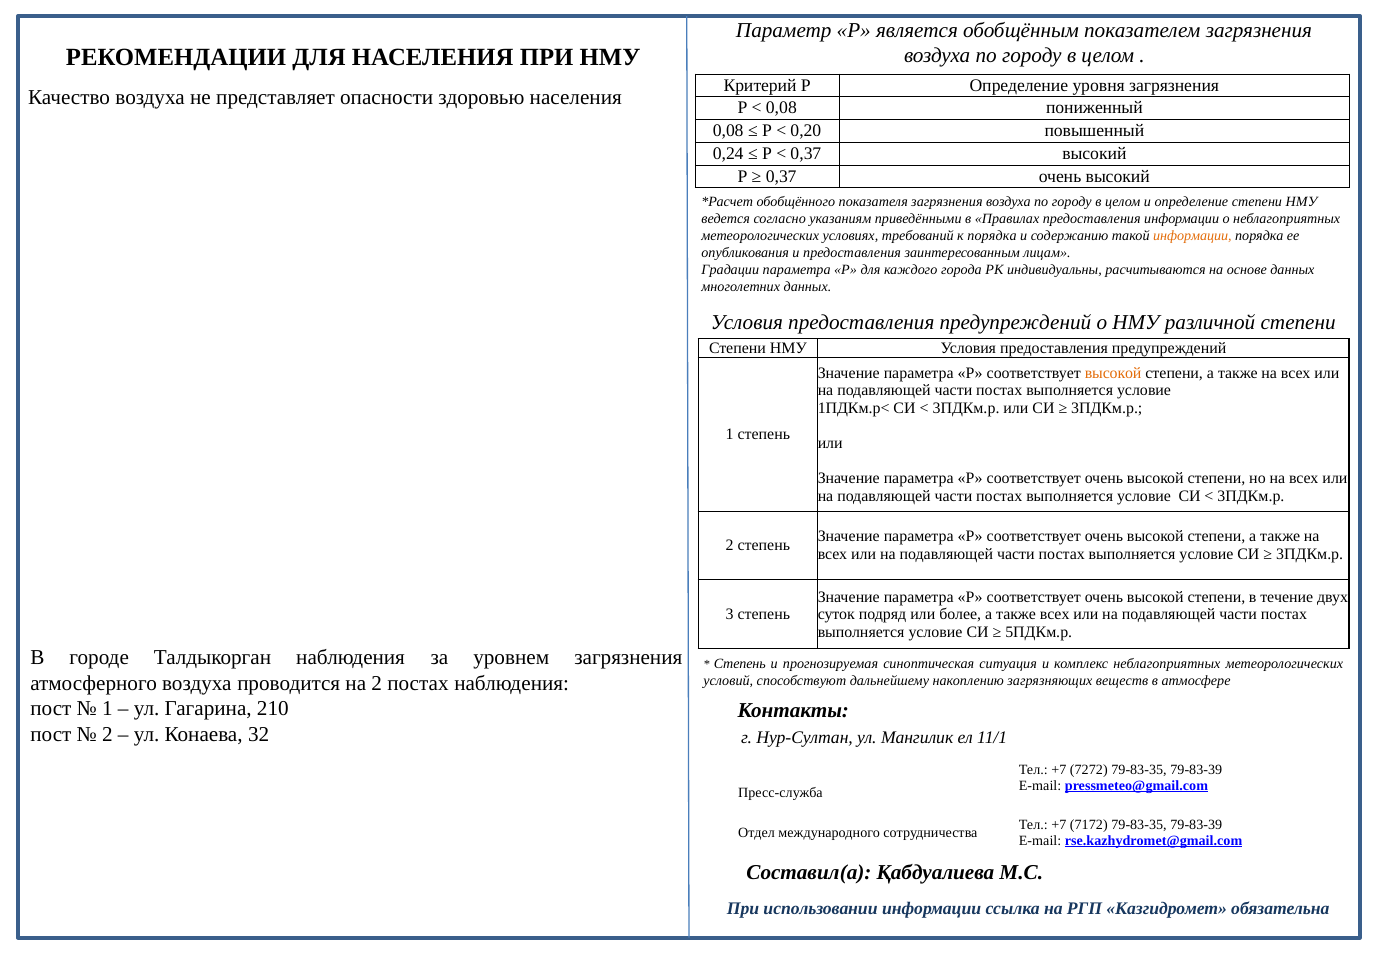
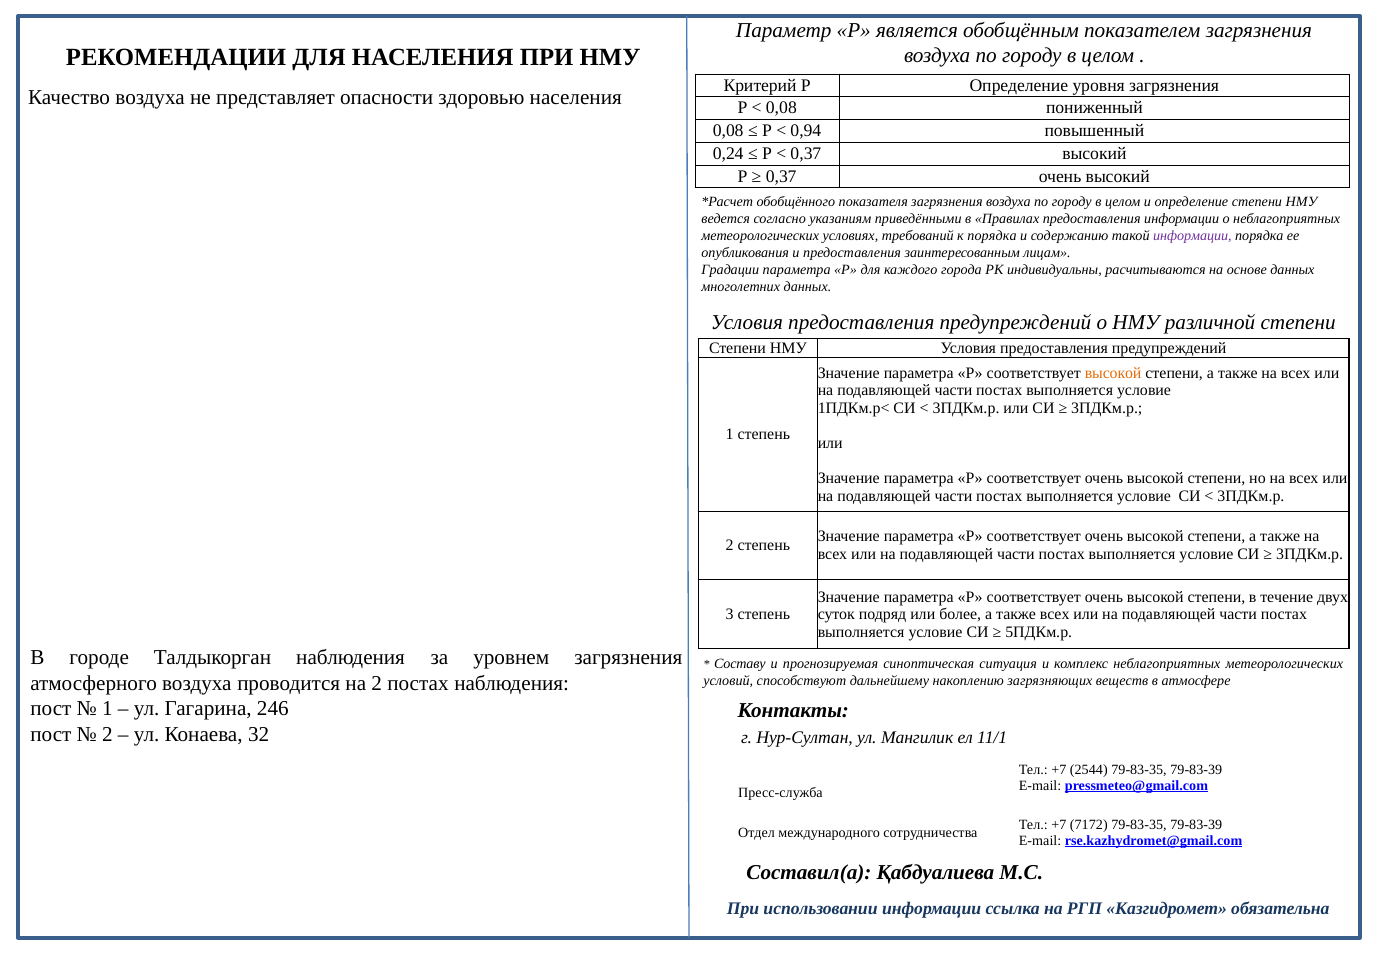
0,20: 0,20 -> 0,94 (806, 131)
информации colour: orange -> purple (1192, 236)
Степень: Степень -> Составу (740, 664)
210: 210 -> 246 (273, 709)
7272: 7272 -> 2544 (1089, 770)
